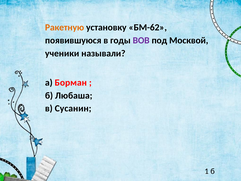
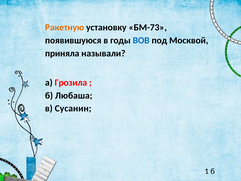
БМ-62: БМ-62 -> БМ-73 (148, 27)
ВОВ colour: purple -> blue (141, 40)
ученики: ученики -> приняла (62, 53)
Борман: Борман -> Грозила (71, 82)
